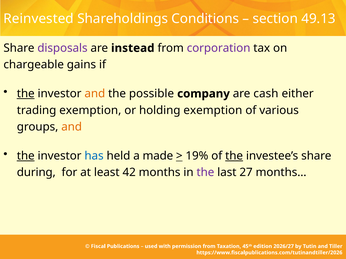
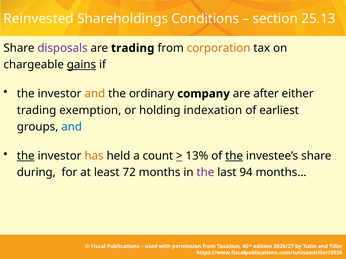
49.13: 49.13 -> 25.13 (319, 19)
are instead: instead -> trading (133, 48)
corporation colour: purple -> orange (219, 48)
gains underline: none -> present (81, 65)
the underline: present -> none (26, 94)
possible: possible -> ordinary (152, 94)
cash: cash -> after (266, 94)
holding exemption: exemption -> indexation (213, 110)
various: various -> earliest (279, 110)
and colour: orange -> blue (72, 127)
has colour: blue -> orange (94, 156)
made: made -> count (158, 156)
19%: 19% -> 13% (197, 156)
42: 42 -> 72 (129, 173)
27: 27 -> 94 (246, 173)
